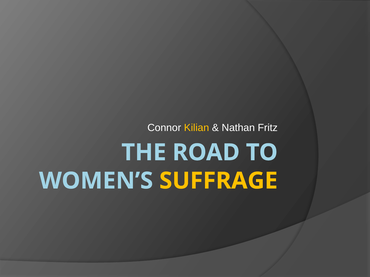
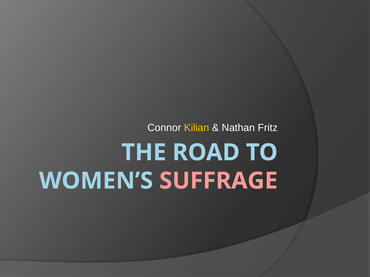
SUFFRAGE colour: yellow -> pink (219, 181)
